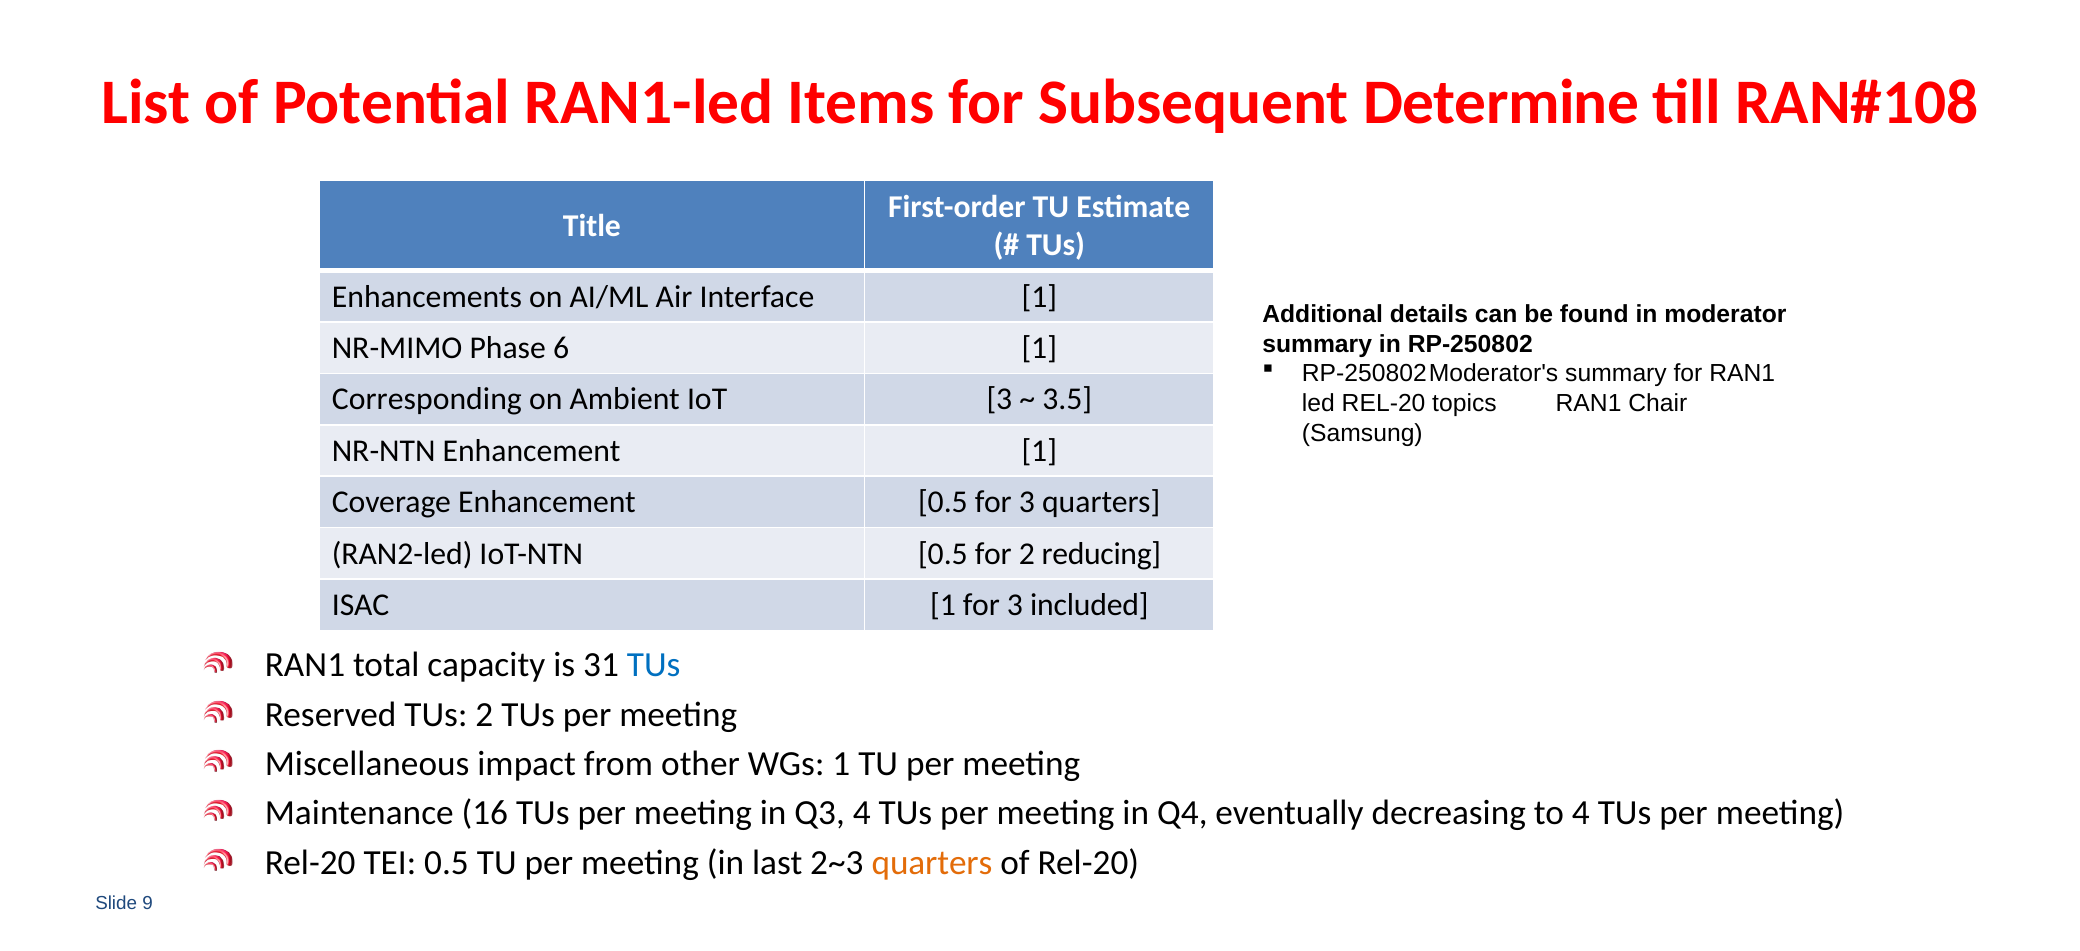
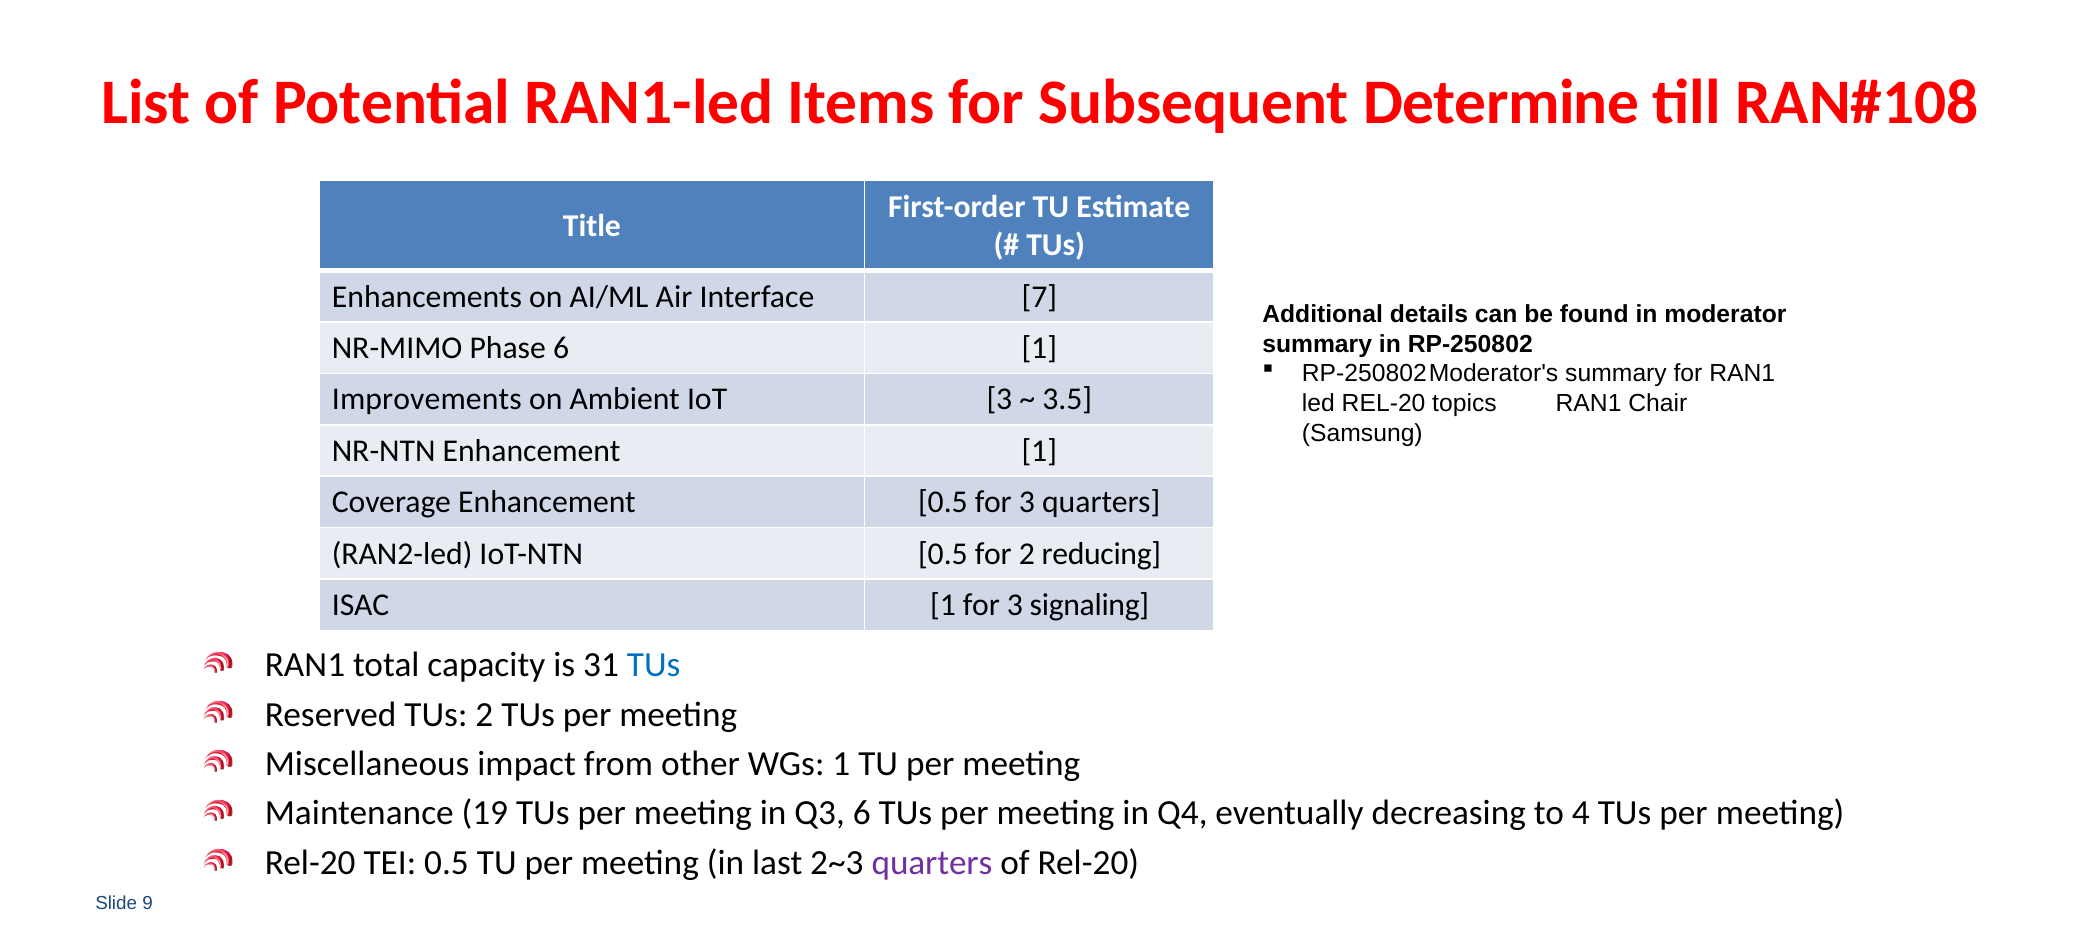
Interface 1: 1 -> 7 (1039, 297)
Corresponding: Corresponding -> Improvements (427, 400)
included: included -> signaling (1089, 605)
16: 16 -> 19 (485, 813)
Q3 4: 4 -> 6 (862, 813)
quarters colour: orange -> purple (932, 863)
